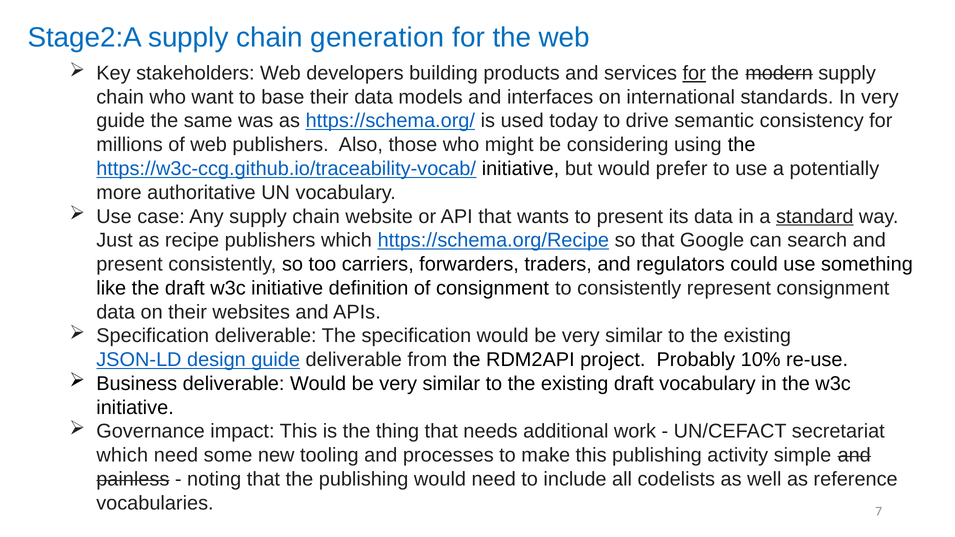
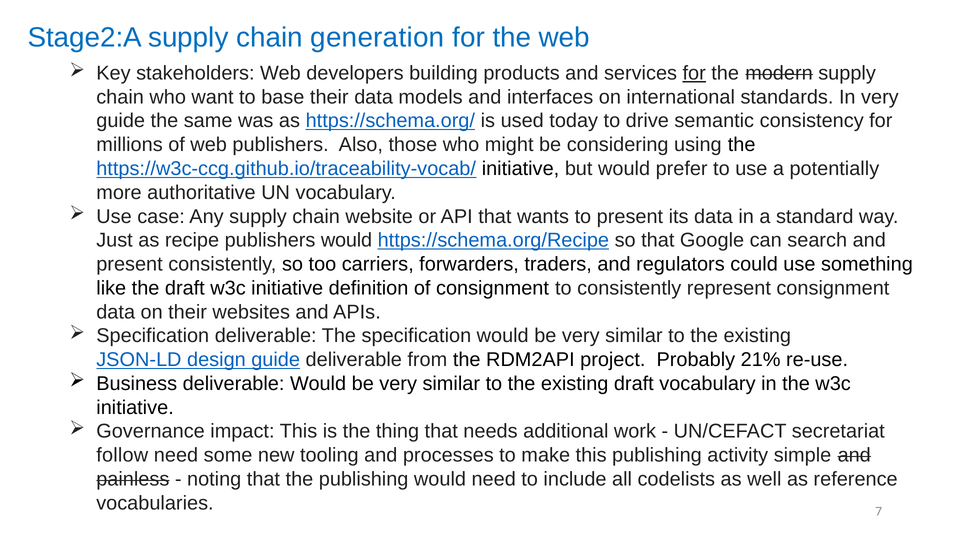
standard underline: present -> none (815, 217)
publishers which: which -> would (347, 240)
10%: 10% -> 21% (761, 360)
which: which -> follow (122, 455)
